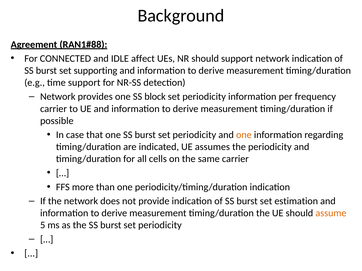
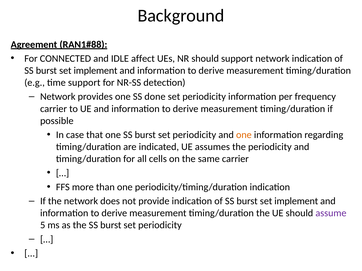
supporting: supporting -> implement (96, 71)
block: block -> done (155, 97)
estimation: estimation -> implement (296, 201)
assume colour: orange -> purple (331, 214)
